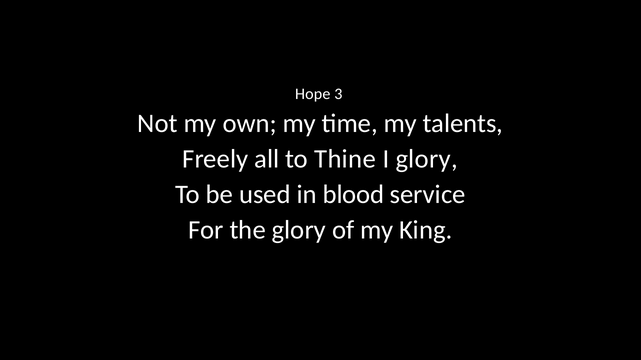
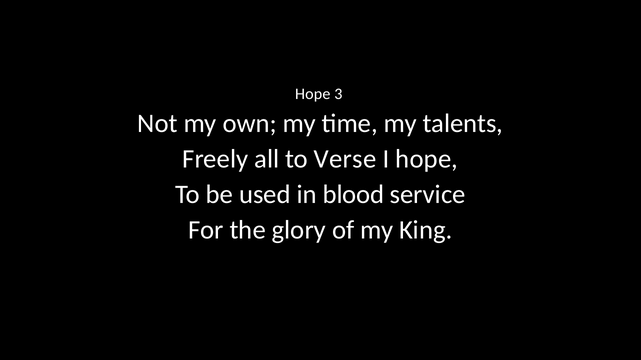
Thine: Thine -> Verse (345, 159)
I glory: glory -> hope (427, 159)
